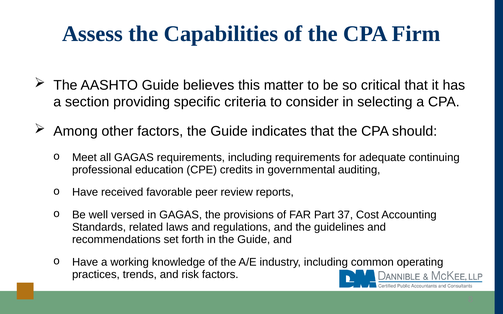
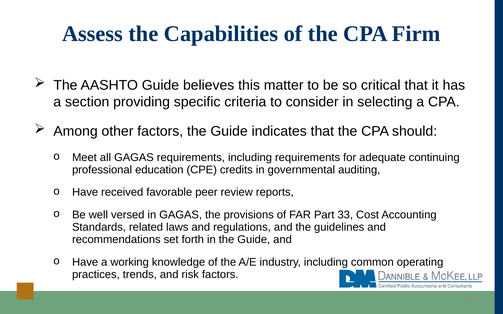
37: 37 -> 33 (345, 215)
